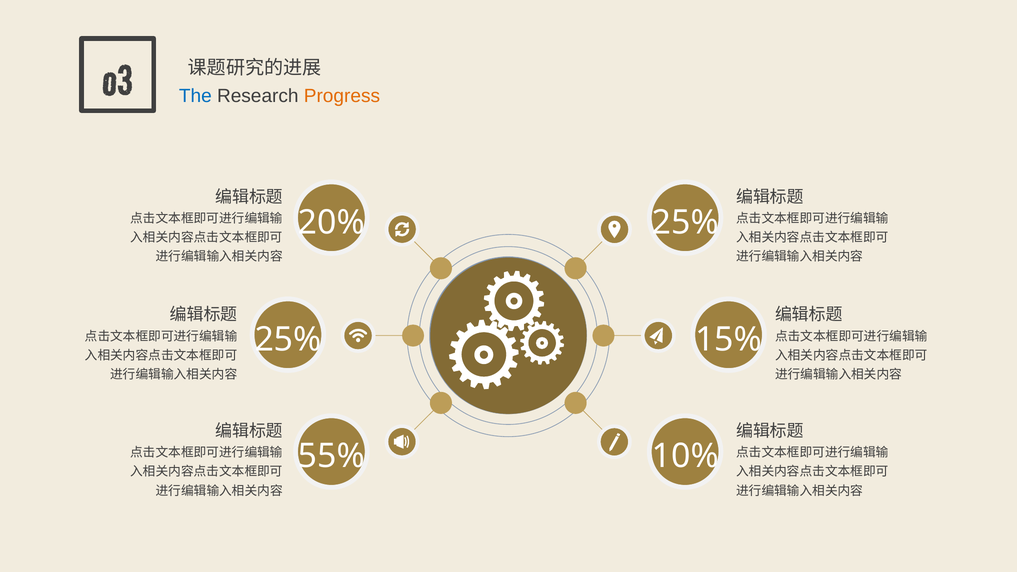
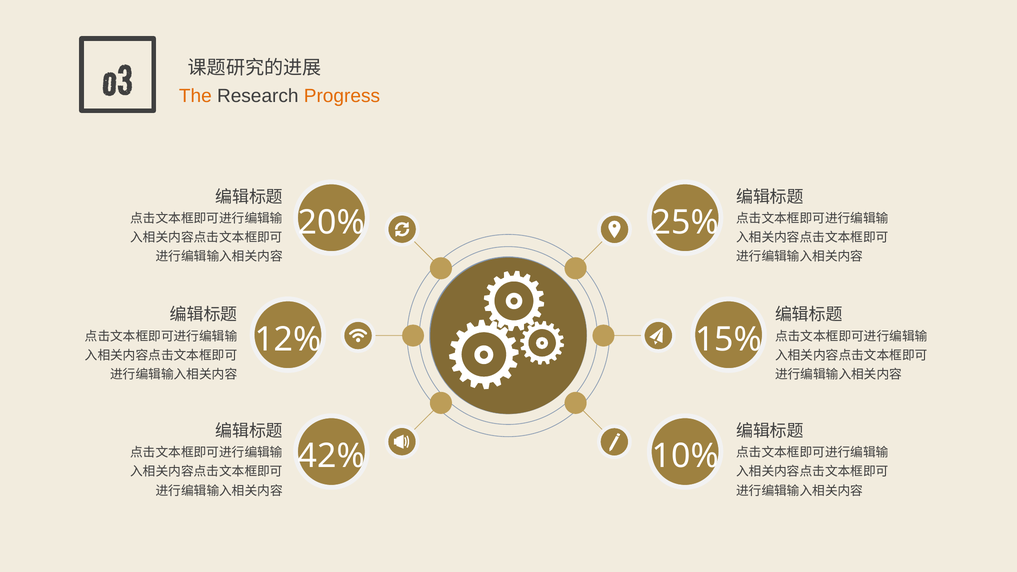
The colour: blue -> orange (195, 96)
25%: 25% -> 12% (288, 339)
55%: 55% -> 42% (331, 456)
